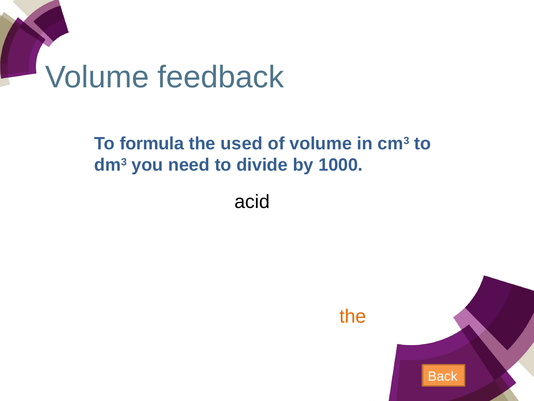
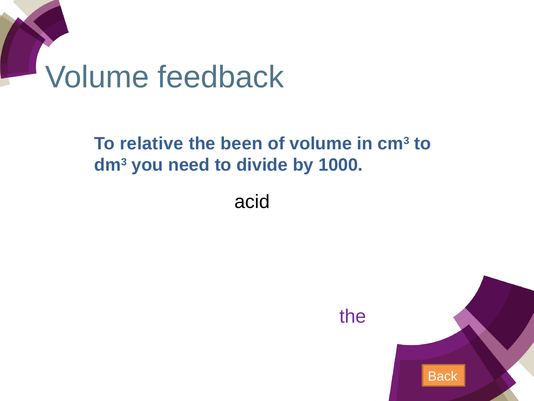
formula: formula -> relative (152, 143)
the used: used -> been (242, 143)
the colour: orange -> purple (353, 316)
